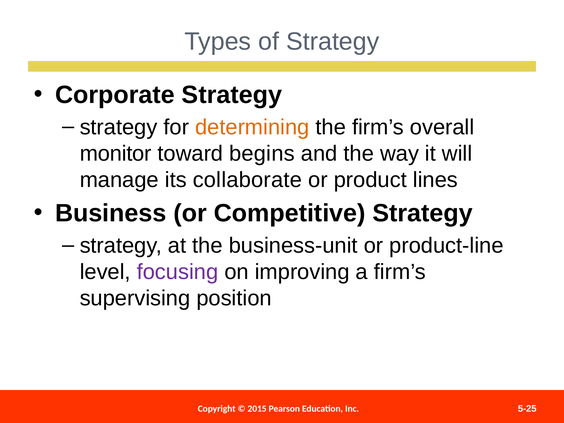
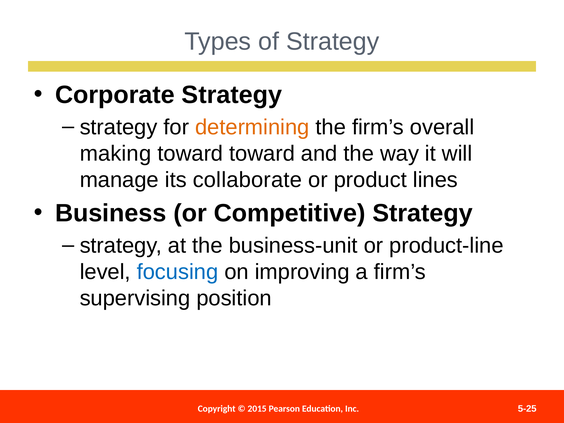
monitor: monitor -> making (115, 154)
toward begins: begins -> toward (262, 154)
focusing colour: purple -> blue (178, 272)
